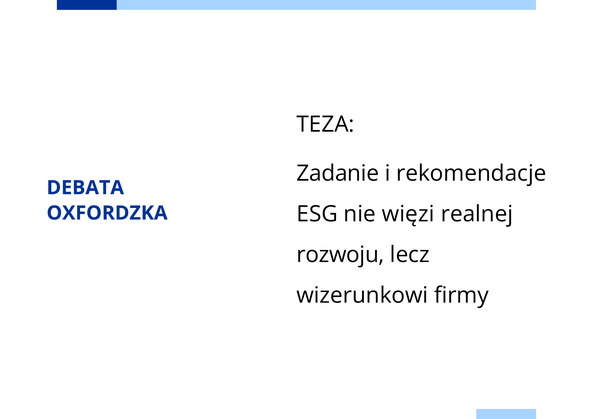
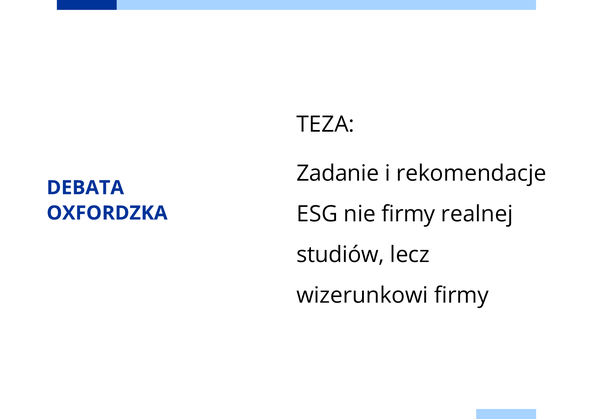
nie więzi: więzi -> firmy (408, 214)
rozwoju: rozwoju -> studiów (340, 255)
